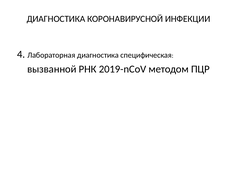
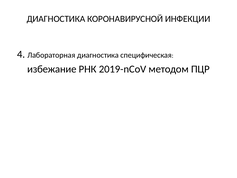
вызванной: вызванной -> избежание (52, 69)
